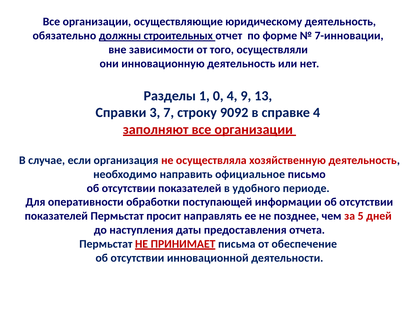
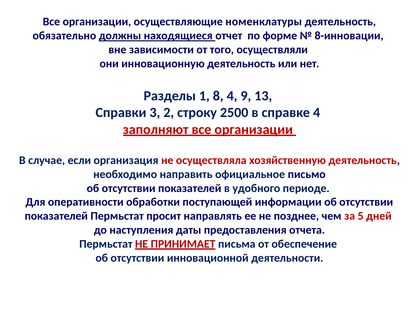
юридическому: юридическому -> номенклатуры (264, 22)
строительных: строительных -> находящиеся (178, 36)
7-инновации: 7-инновации -> 8-инновации (349, 36)
0: 0 -> 8 (218, 96)
7: 7 -> 2 (169, 113)
9092: 9092 -> 2500 (234, 113)
